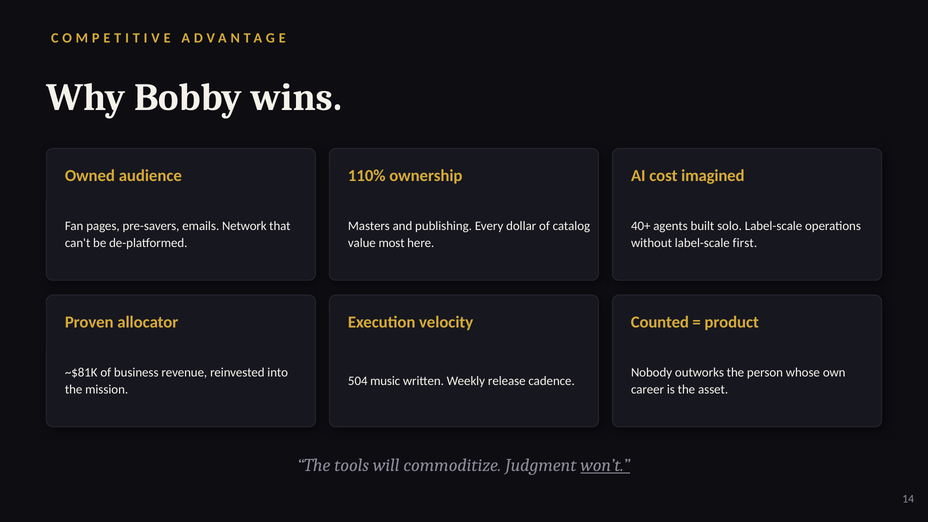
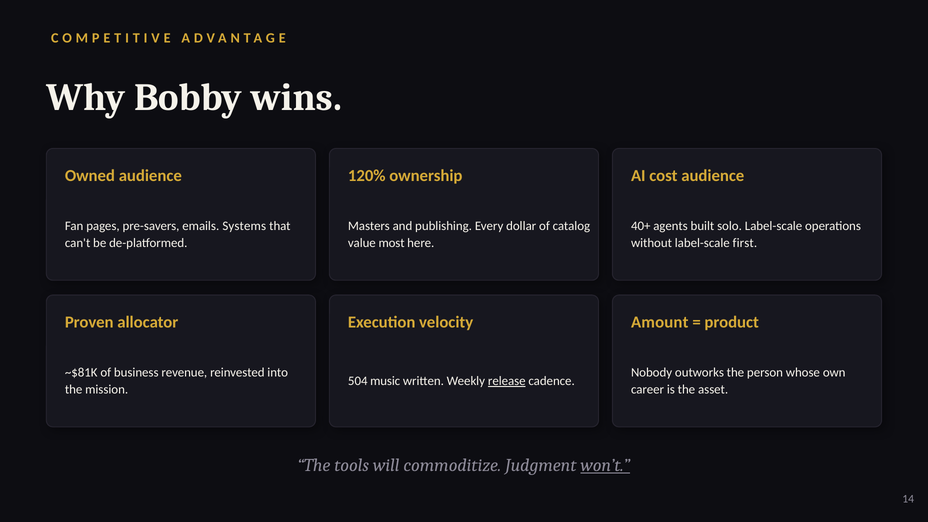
110%: 110% -> 120% (367, 176)
cost imagined: imagined -> audience (713, 176)
Network: Network -> Systems (244, 226)
Counted: Counted -> Amount (660, 322)
release underline: none -> present (507, 381)
